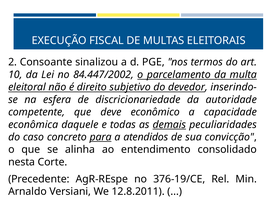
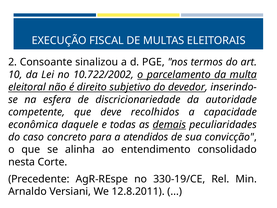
84.447/2002: 84.447/2002 -> 10.722/2002 (103, 75)
econômico: econômico -> recolhidos (155, 112)
para underline: present -> none (101, 137)
376-19/CE: 376-19/CE -> 330-19/CE (179, 179)
